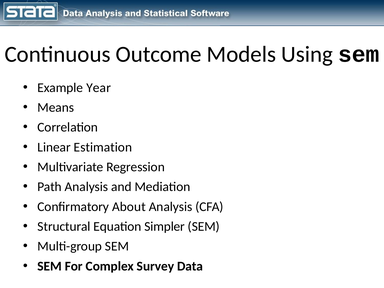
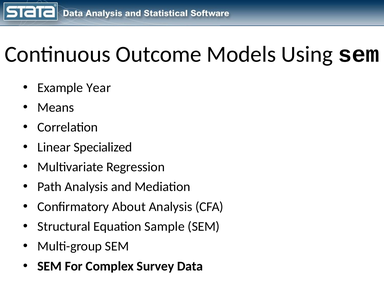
Estimation: Estimation -> Specialized (103, 147)
Simpler: Simpler -> Sample (165, 226)
